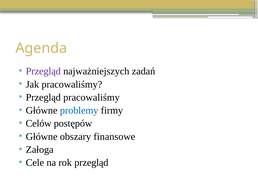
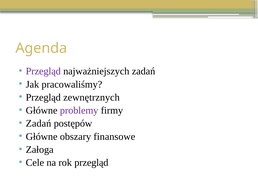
Przegląd pracowaliśmy: pracowaliśmy -> zewnętrznych (91, 98)
problemy colour: blue -> purple (79, 111)
Celów: Celów -> Zadań (38, 124)
